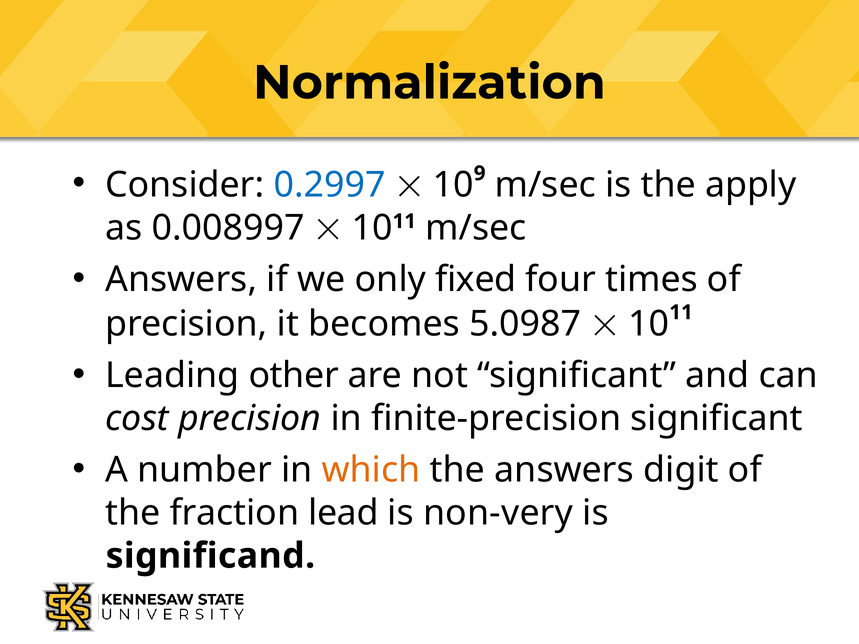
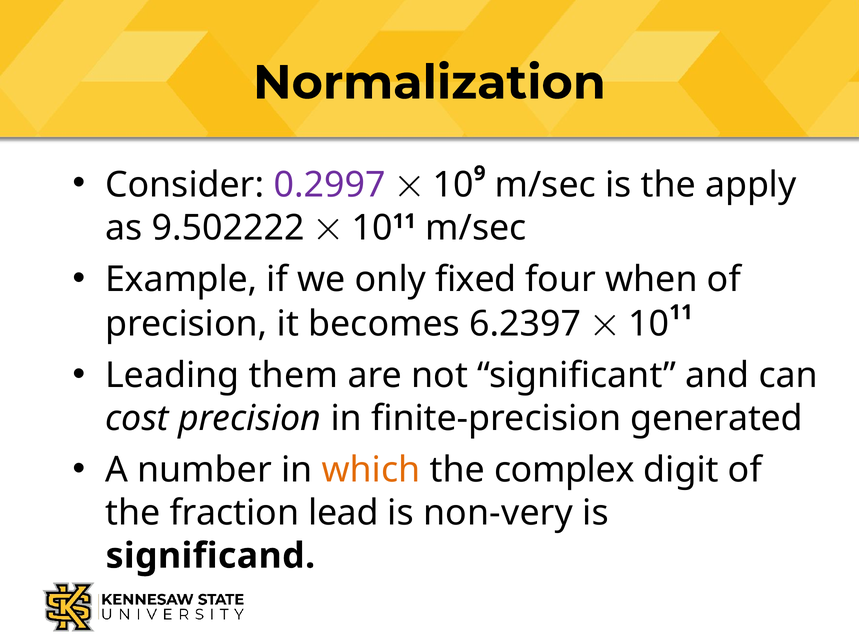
0.2997 colour: blue -> purple (330, 185)
0.008997: 0.008997 -> 9.502222 (228, 228)
Answers: Answers -> Example (181, 280)
times: times -> when (651, 280)
5.0987: 5.0987 -> 6.2397 (525, 324)
other: other -> them (293, 376)
finite-precision significant: significant -> generated (717, 419)
the answers: answers -> complex (564, 470)
